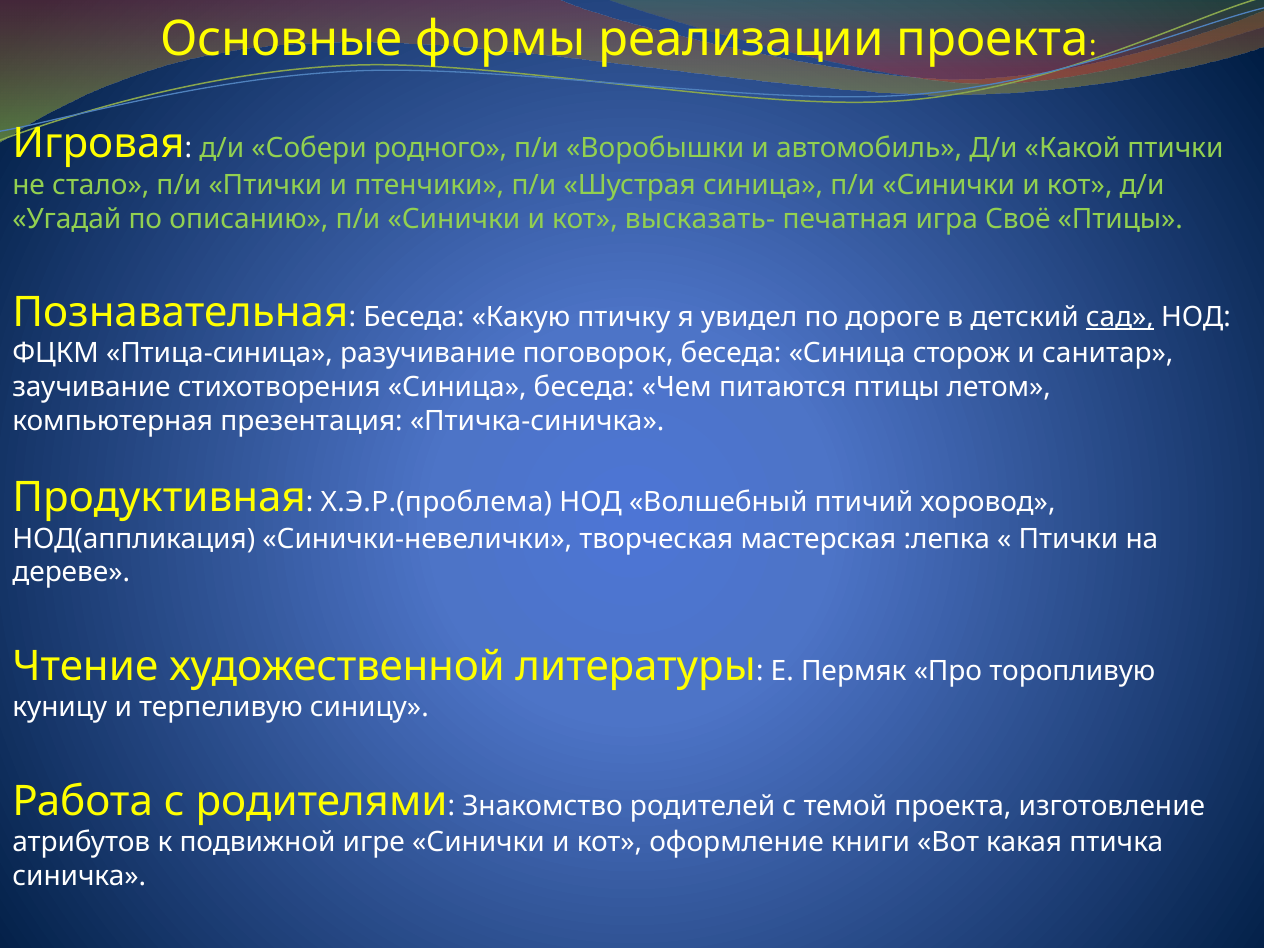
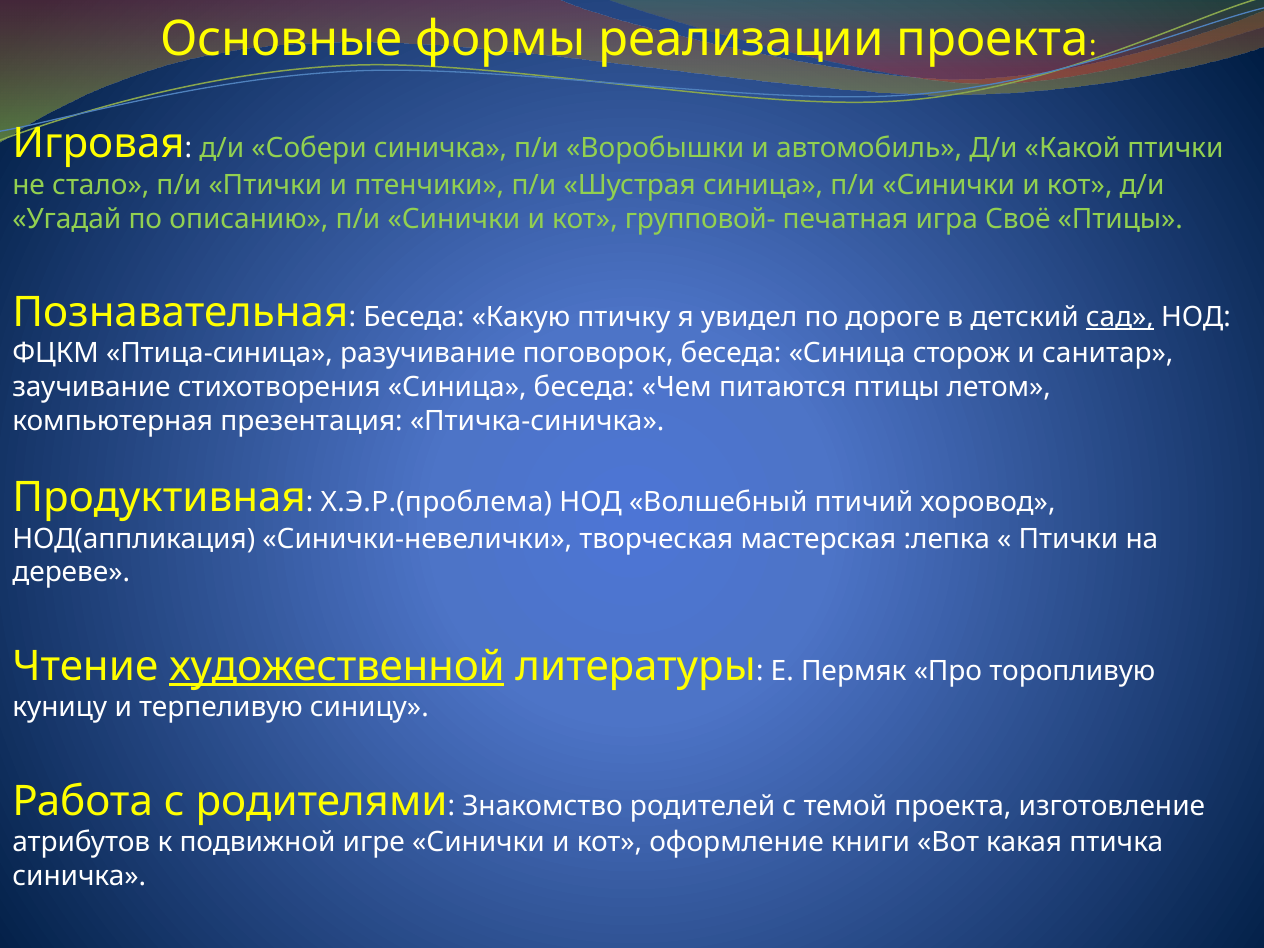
Собери родного: родного -> синичка (440, 149)
высказать-: высказать- -> групповой- (700, 219)
художественной underline: none -> present (337, 666)
